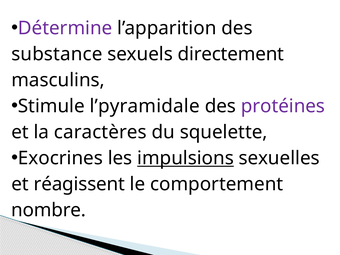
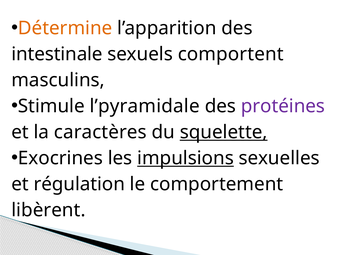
Détermine colour: purple -> orange (65, 28)
substance: substance -> intestinale (57, 54)
directement: directement -> comportent (231, 54)
squelette underline: none -> present (224, 132)
réagissent: réagissent -> régulation (79, 184)
nombre: nombre -> libèrent (48, 210)
